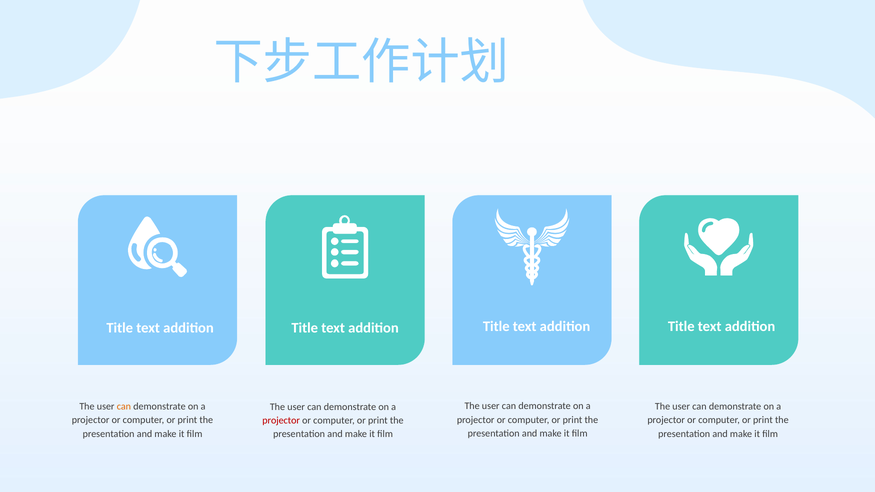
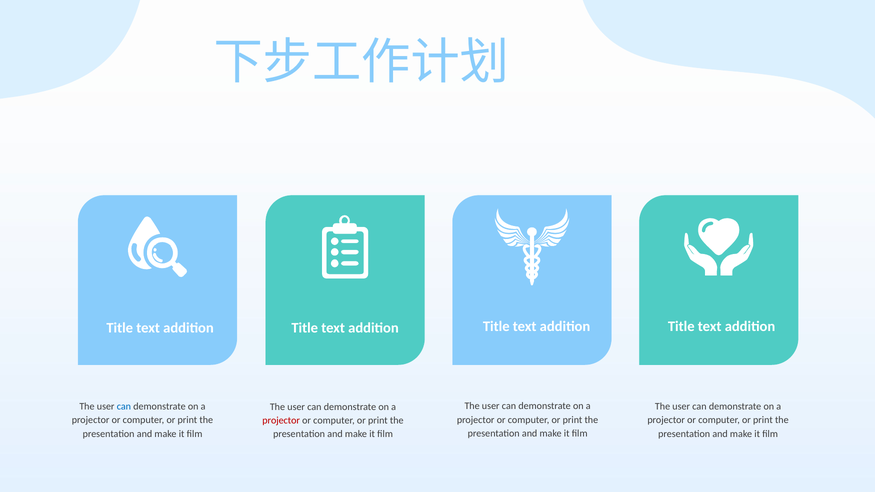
can colour: orange -> blue (124, 406)
